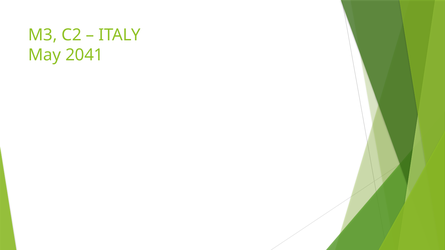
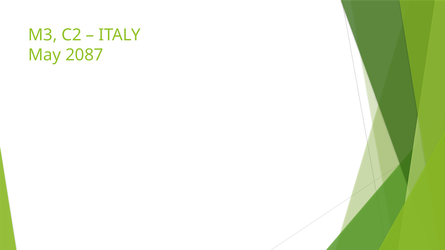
2041: 2041 -> 2087 (84, 55)
